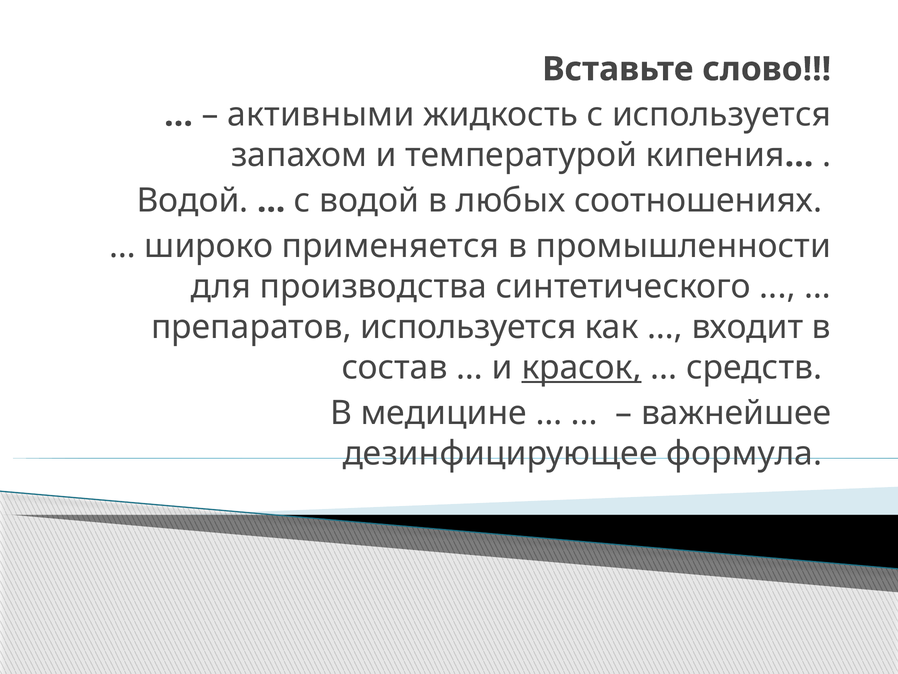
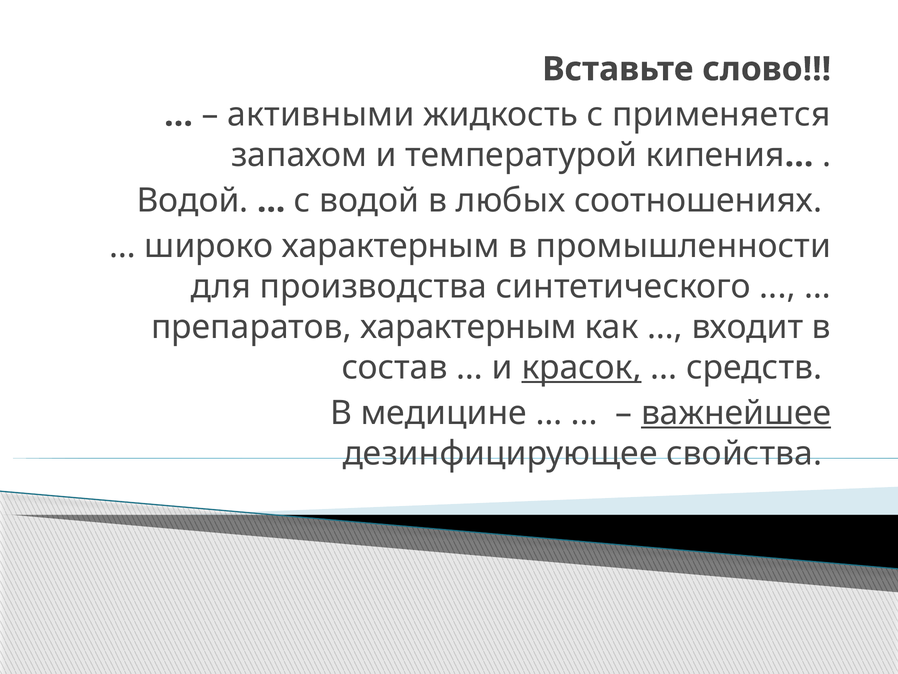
с используется: используется -> применяется (721, 115)
широко применяется: применяется -> характерным (391, 246)
препаратов используется: используется -> характерным (468, 327)
важнейшее underline: none -> present (736, 413)
формула: формула -> свойства (744, 453)
